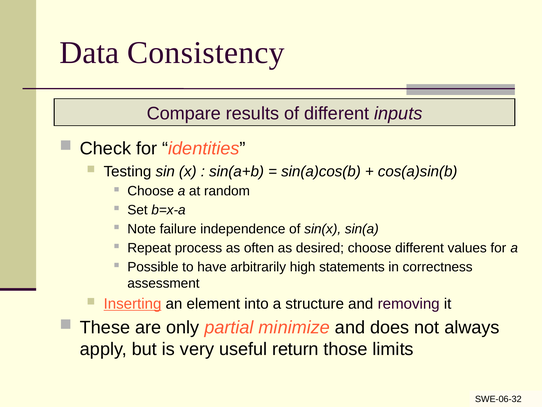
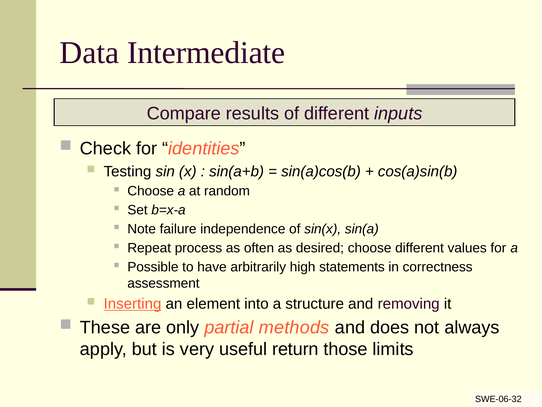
Consistency: Consistency -> Intermediate (206, 53)
minimize: minimize -> methods (294, 327)
